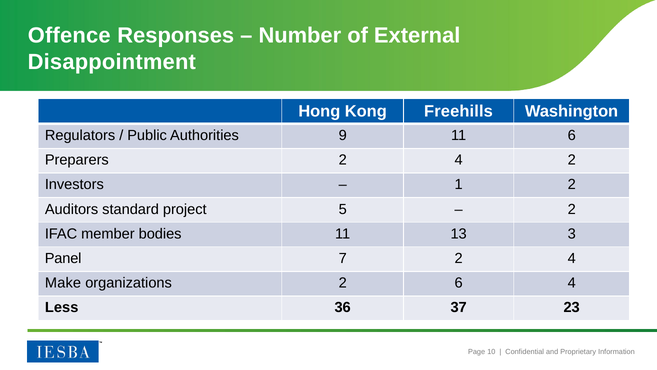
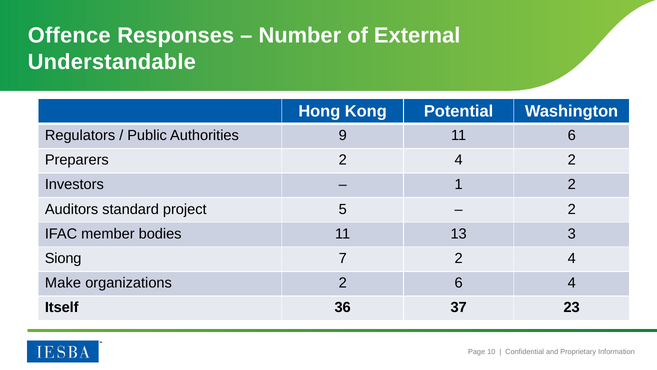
Disappointment: Disappointment -> Understandable (112, 62)
Freehills: Freehills -> Potential (459, 111)
Panel: Panel -> Siong (63, 258)
Less: Less -> Itself (62, 307)
